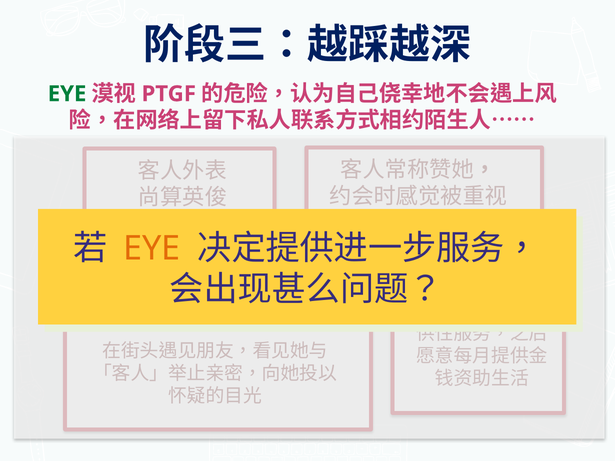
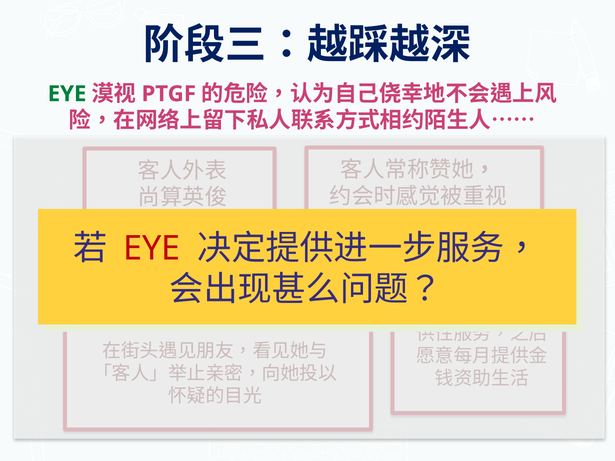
EYE colour: orange -> red (152, 249)
